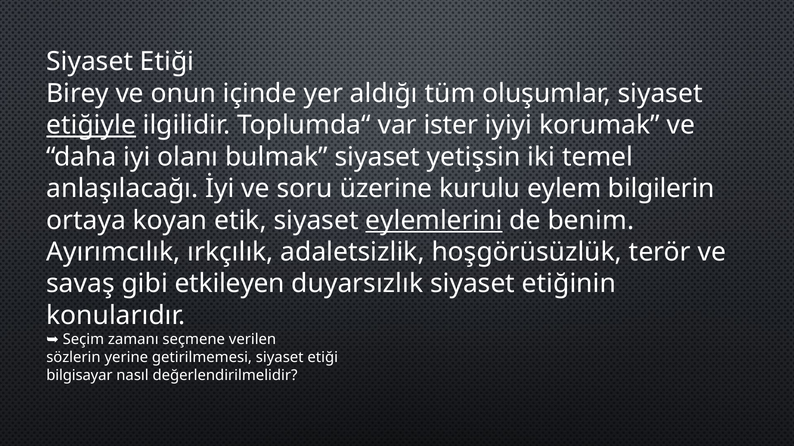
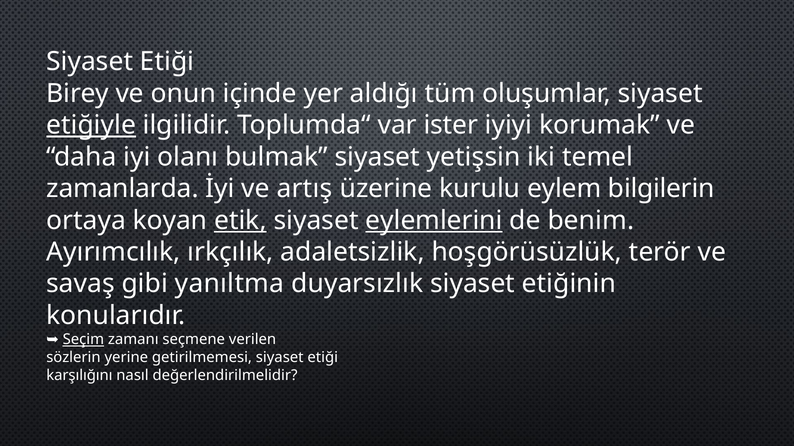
anlaşılacağı: anlaşılacağı -> zamanlarda (122, 189)
soru: soru -> artış (305, 189)
etik underline: none -> present (240, 221)
etkileyen: etkileyen -> yanıltma (230, 284)
Seçim underline: none -> present (83, 340)
bilgisayar: bilgisayar -> karşılığını (79, 376)
